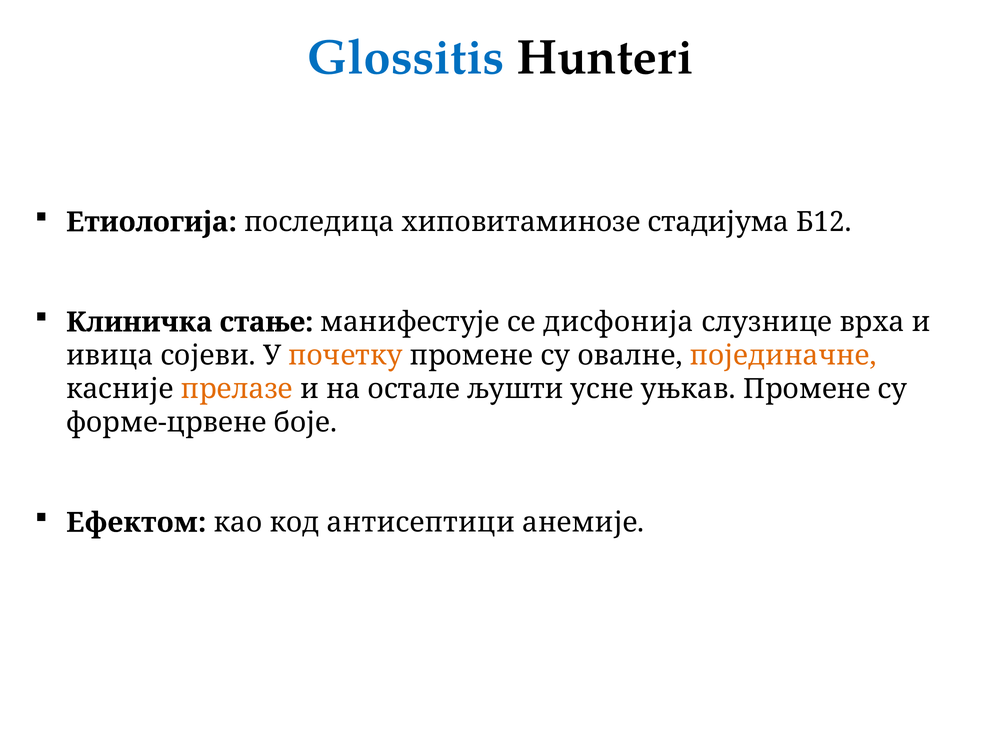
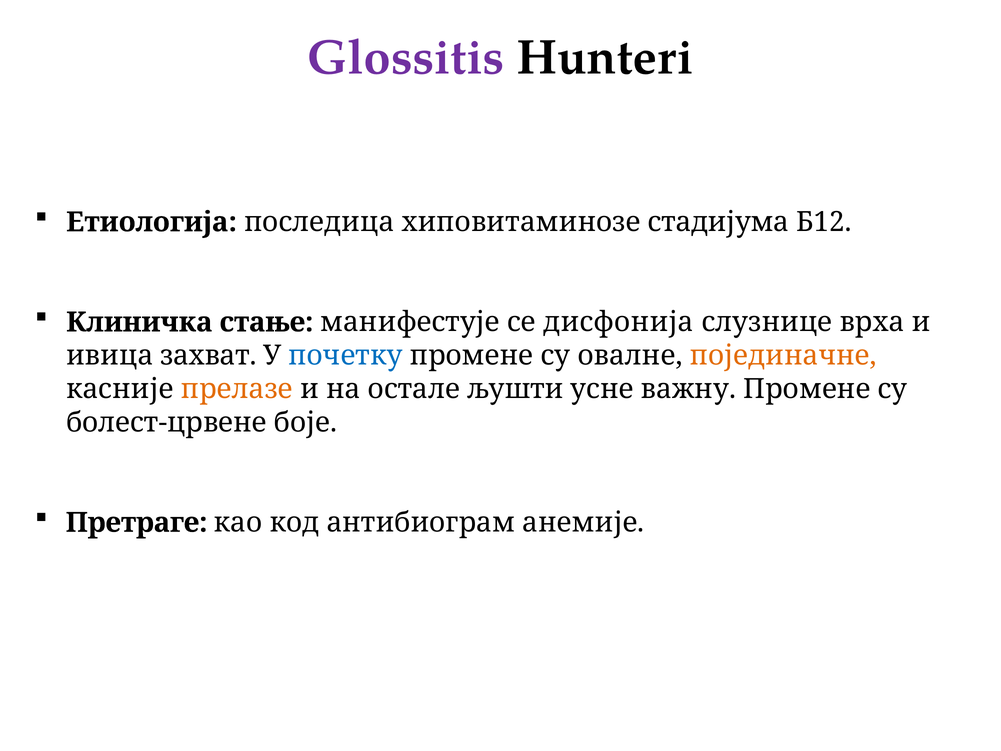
Glossitis colour: blue -> purple (406, 58)
сојеви: сојеви -> захват (208, 356)
почетку colour: orange -> blue (346, 356)
уњкав: уњкав -> важну (688, 389)
форме-црвене: форме-црвене -> болест-црвене (166, 422)
Ефектом: Ефектом -> Претраге (137, 522)
антисептици: антисептици -> антибиограм (421, 522)
